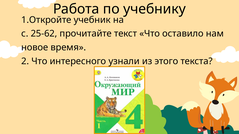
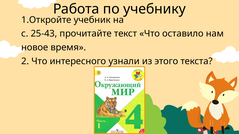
25-62: 25-62 -> 25-43 (44, 34)
